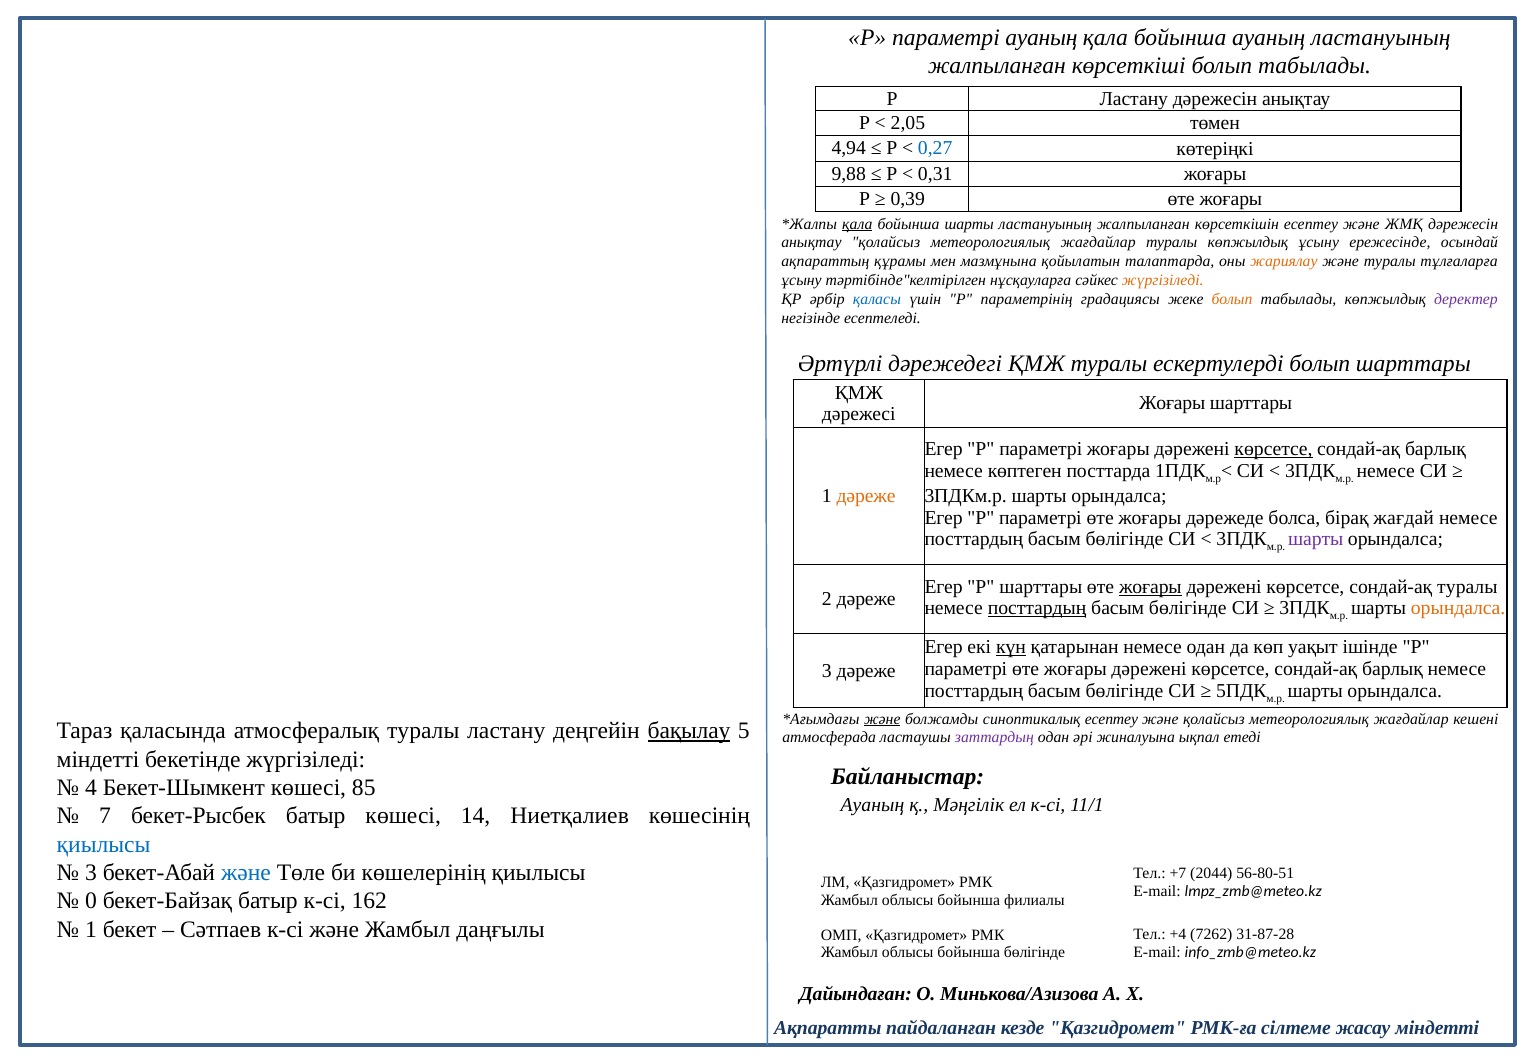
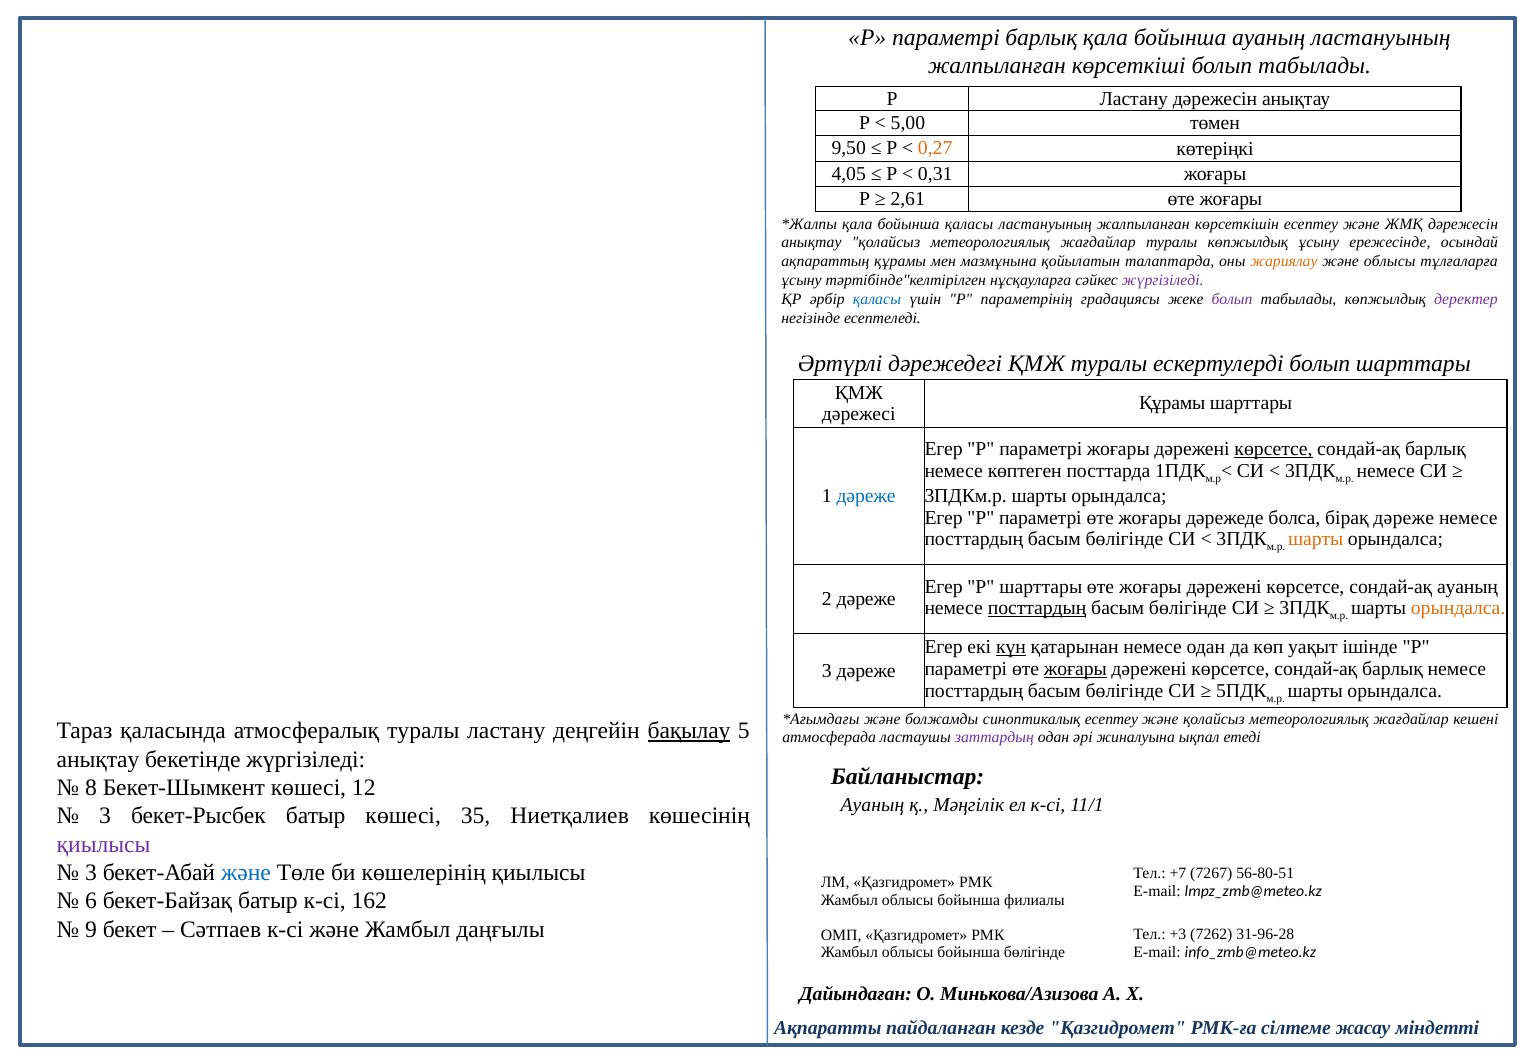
параметрі ауаның: ауаның -> барлық (1041, 37)
2,05: 2,05 -> 5,00 (908, 123)
4,94: 4,94 -> 9,50 (849, 148)
0,27 colour: blue -> orange (935, 148)
9,88: 9,88 -> 4,05 (849, 174)
0,39: 0,39 -> 2,61 (908, 199)
қала underline: present -> none (857, 224)
бойынша шарты: шарты -> қаласы (969, 224)
және туралы: туралы -> облысы (1390, 262)
жүргізіледі colour: orange -> purple (1163, 280)
болып colour: orange -> purple (1232, 299)
Жоғары: Жоғары -> Құрамы (1172, 403)
дәреже colour: orange -> blue (866, 496)
бірақ жағдай: жағдай -> дәреже (1404, 517)
шарты colour: purple -> orange (1316, 539)
жоғары underline: present -> none (1150, 587)
сондай-ақ туралы: туралы -> ауаның (1468, 587)
жоғары underline: none -> present (1075, 669)
және underline: present -> none (882, 719)
міндетті: міндетті -> анықтау (98, 759)
4: 4 -> 8 (91, 787)
85: 85 -> 12 (364, 787)
7: 7 -> 3 (105, 816)
14: 14 -> 35 (476, 816)
қиылысы colour: blue -> purple (104, 844)
2044: 2044 -> 7267 (1211, 873)
0: 0 -> 6 (91, 901)
1: 1 -> 9 (91, 929)
+4: +4 -> +3 (1178, 934)
31-87-28: 31-87-28 -> 31-96-28 (1265, 934)
